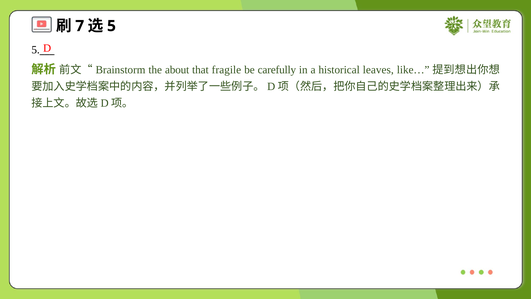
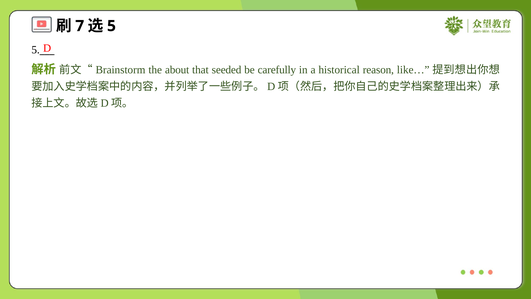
fragile: fragile -> seeded (227, 70)
leaves: leaves -> reason (378, 70)
